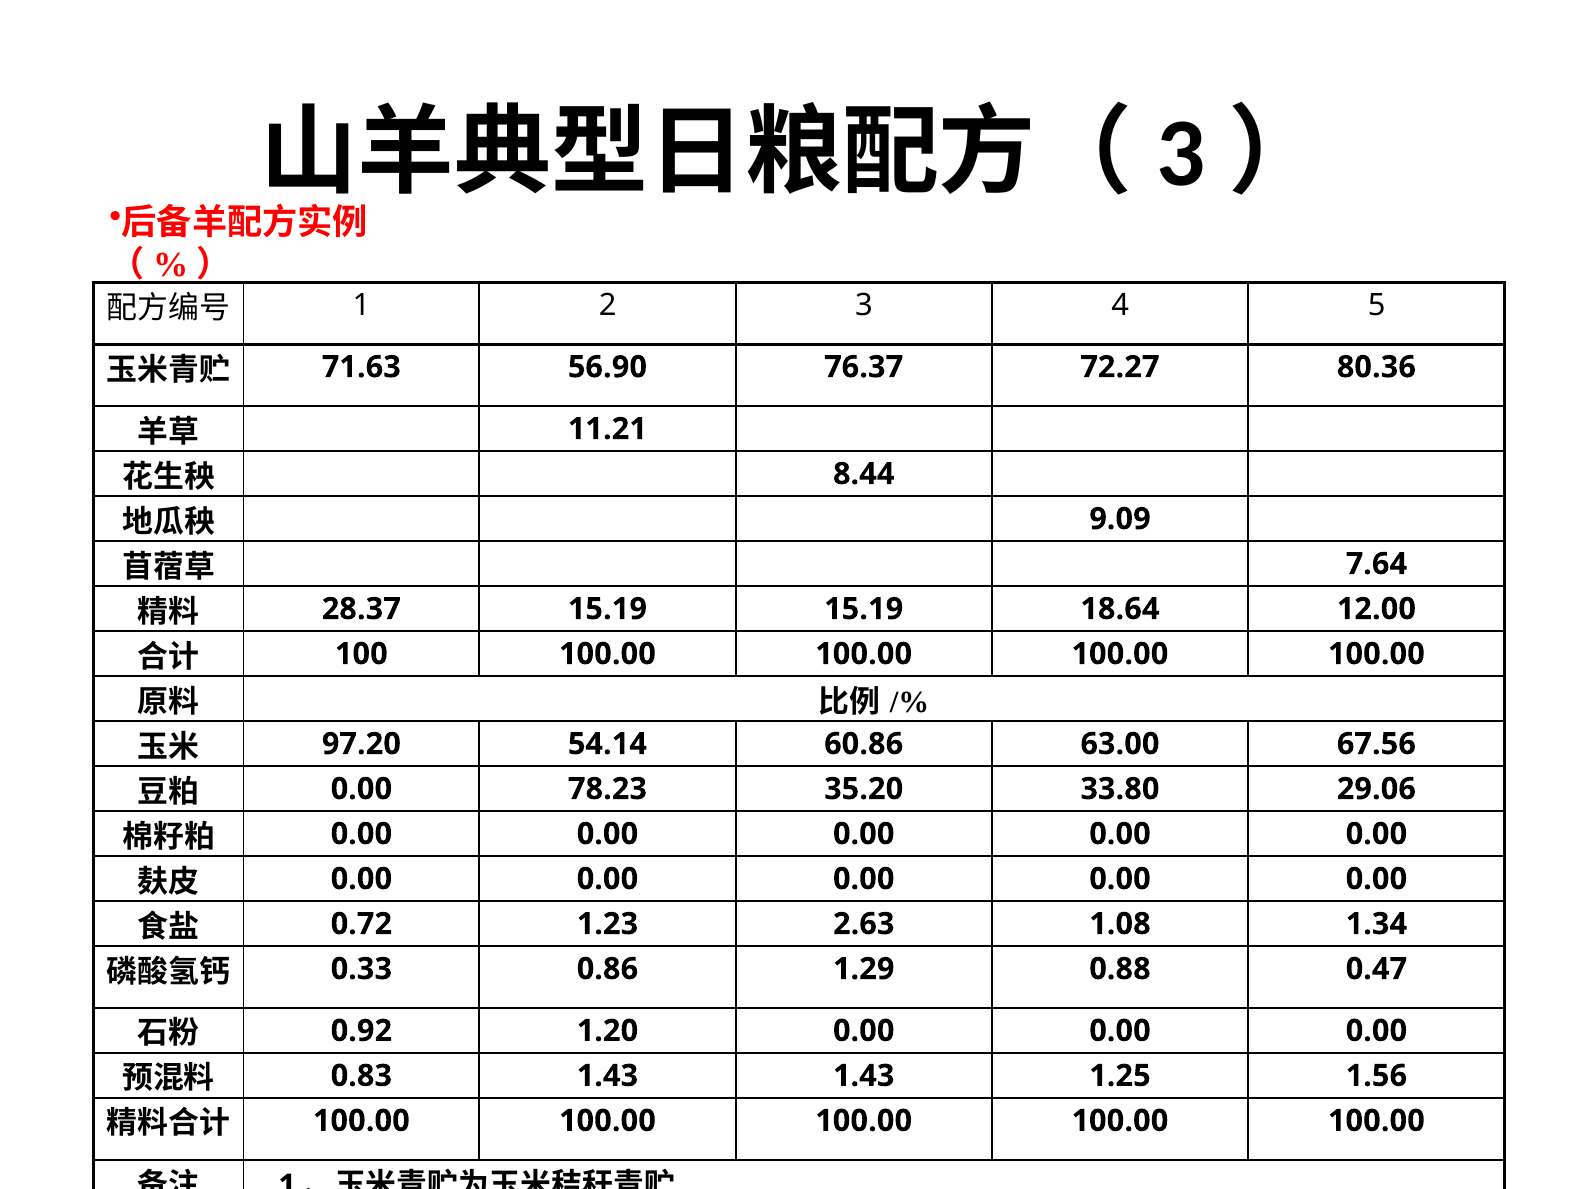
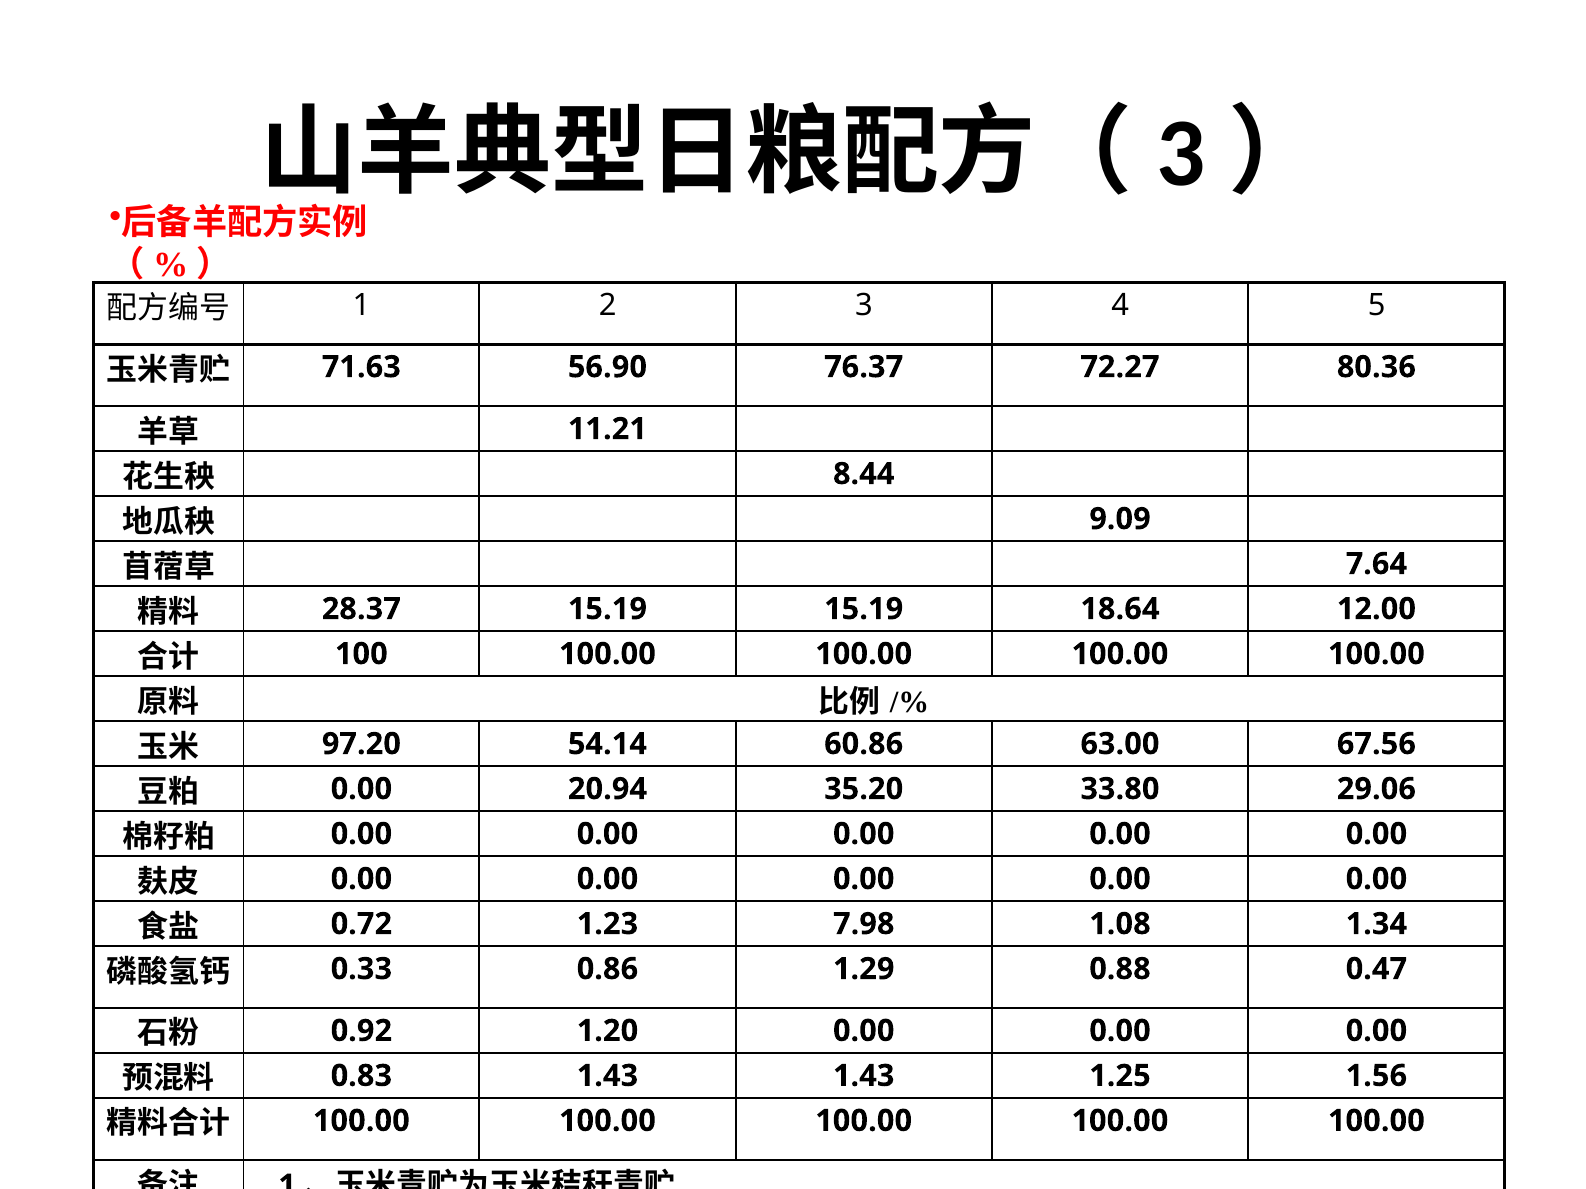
78.23: 78.23 -> 20.94 (607, 789)
2.63: 2.63 -> 7.98 (864, 924)
